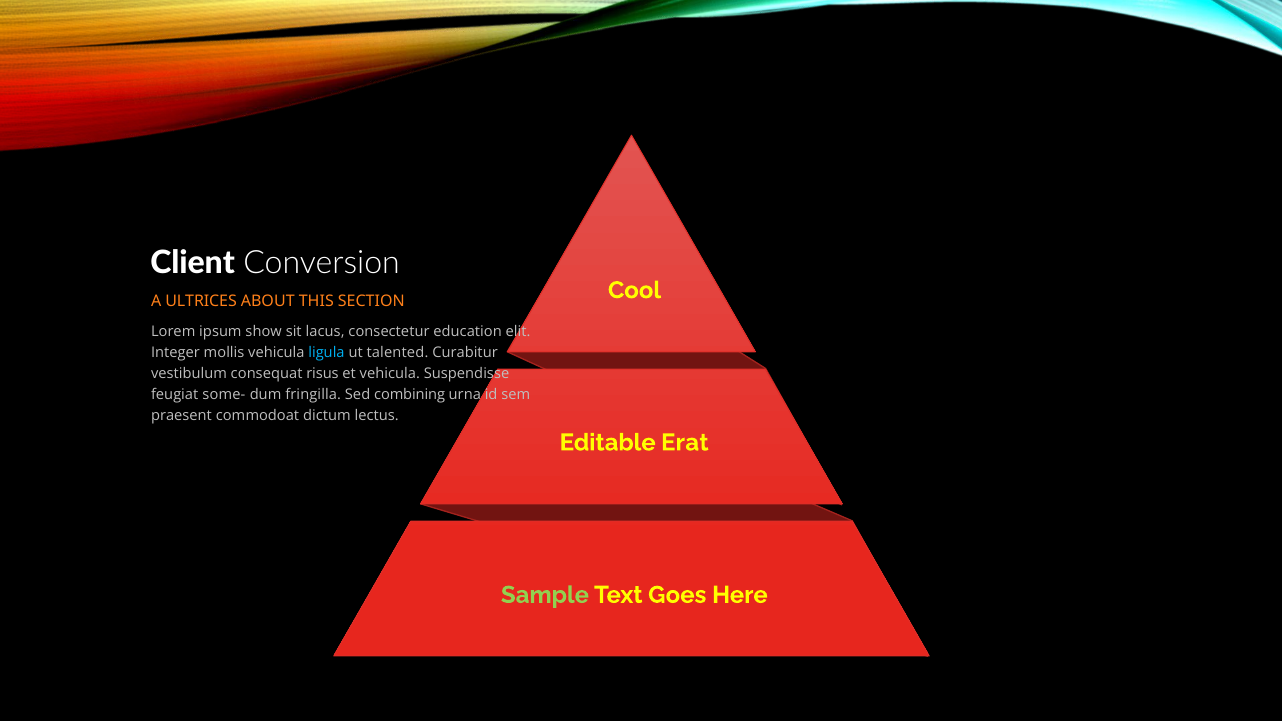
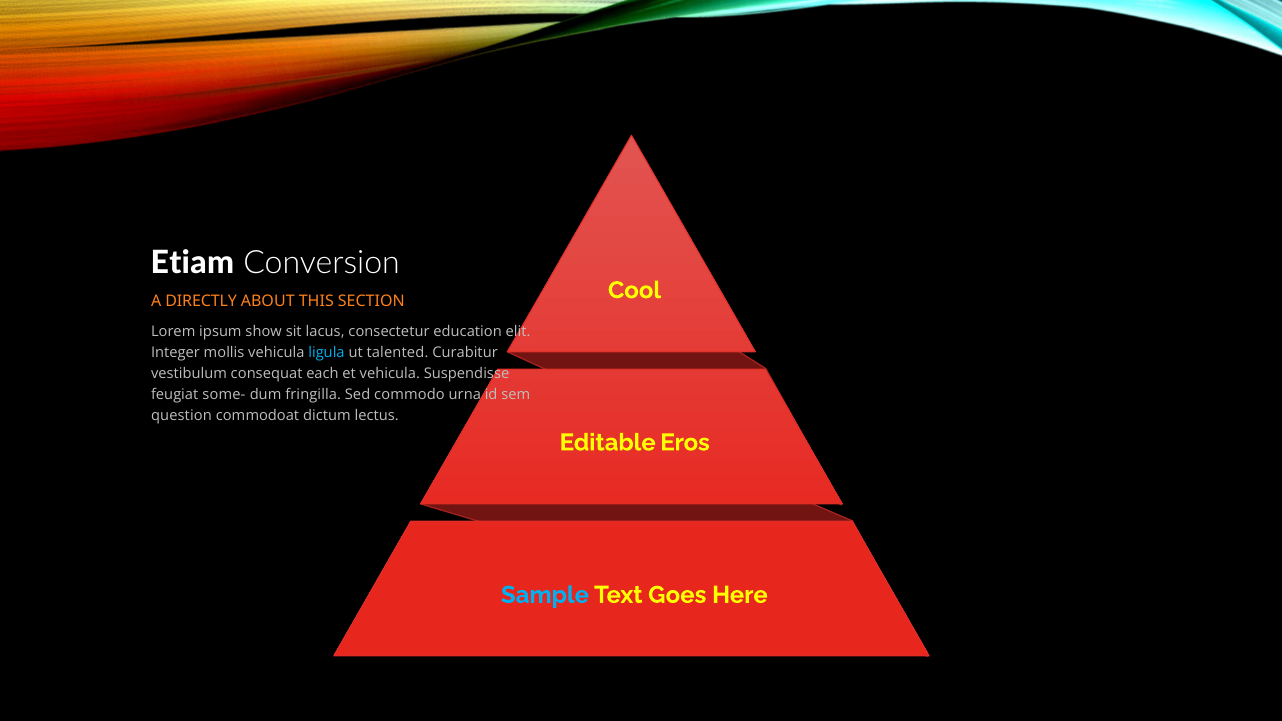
Client: Client -> Etiam (192, 263)
ULTRICES: ULTRICES -> DIRECTLY (201, 302)
risus: risus -> each (322, 374)
combining: combining -> commodo (409, 395)
praesent: praesent -> question (181, 416)
Erat: Erat -> Eros (685, 443)
Sample colour: light green -> light blue (545, 595)
